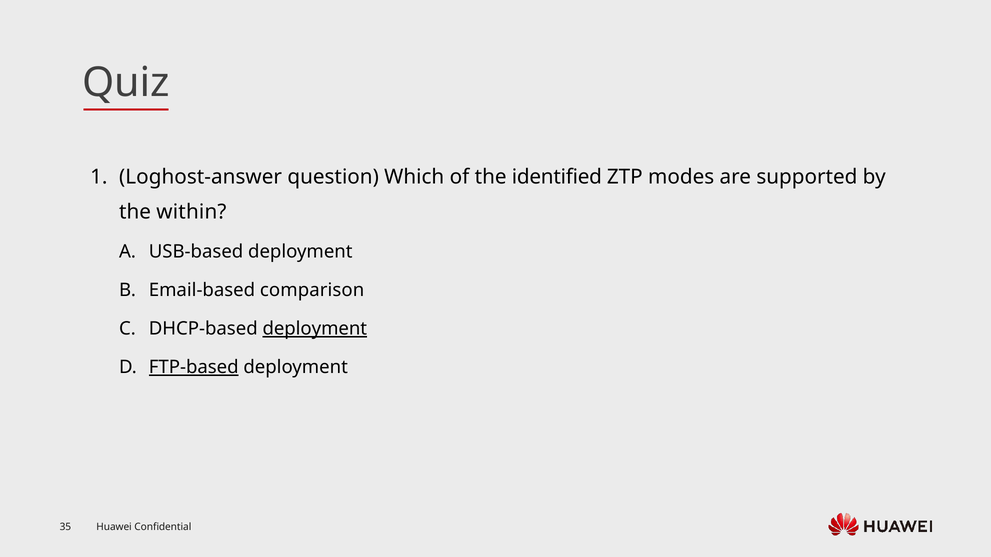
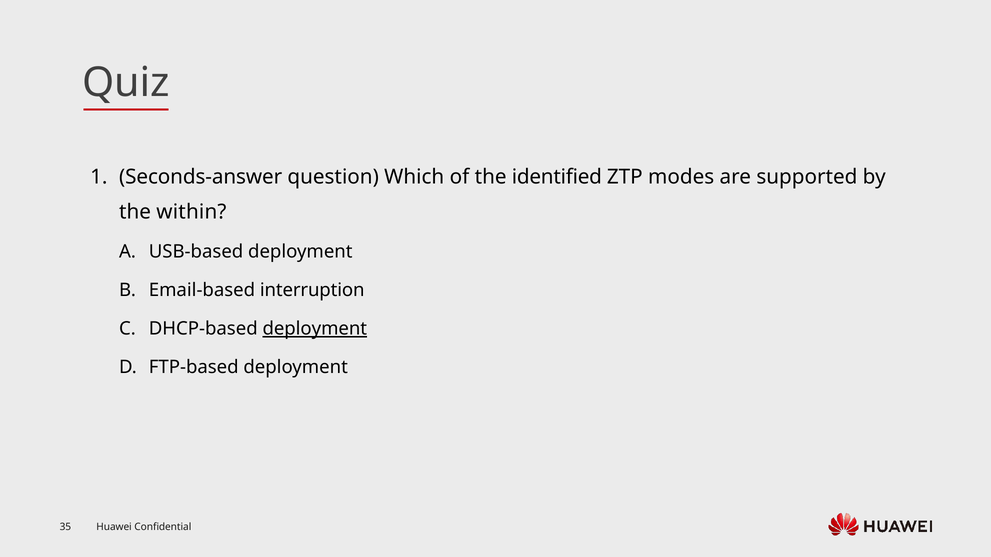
Loghost-answer: Loghost-answer -> Seconds-answer (201, 177)
comparison: comparison -> interruption (312, 290)
FTP-based underline: present -> none (194, 368)
